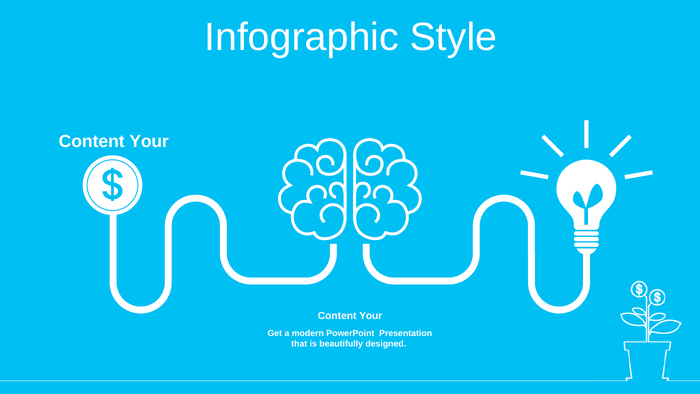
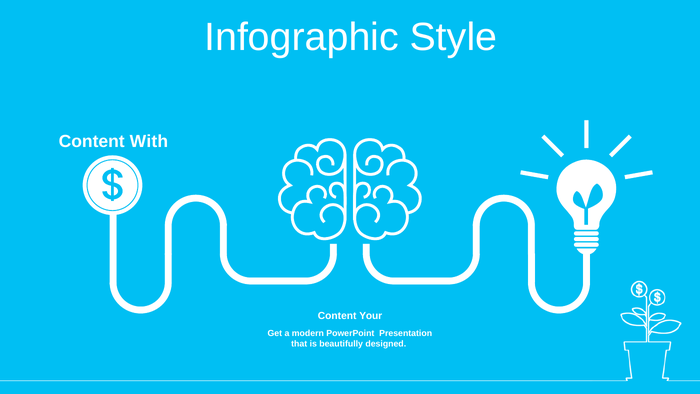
Your: Your -> With (149, 141)
